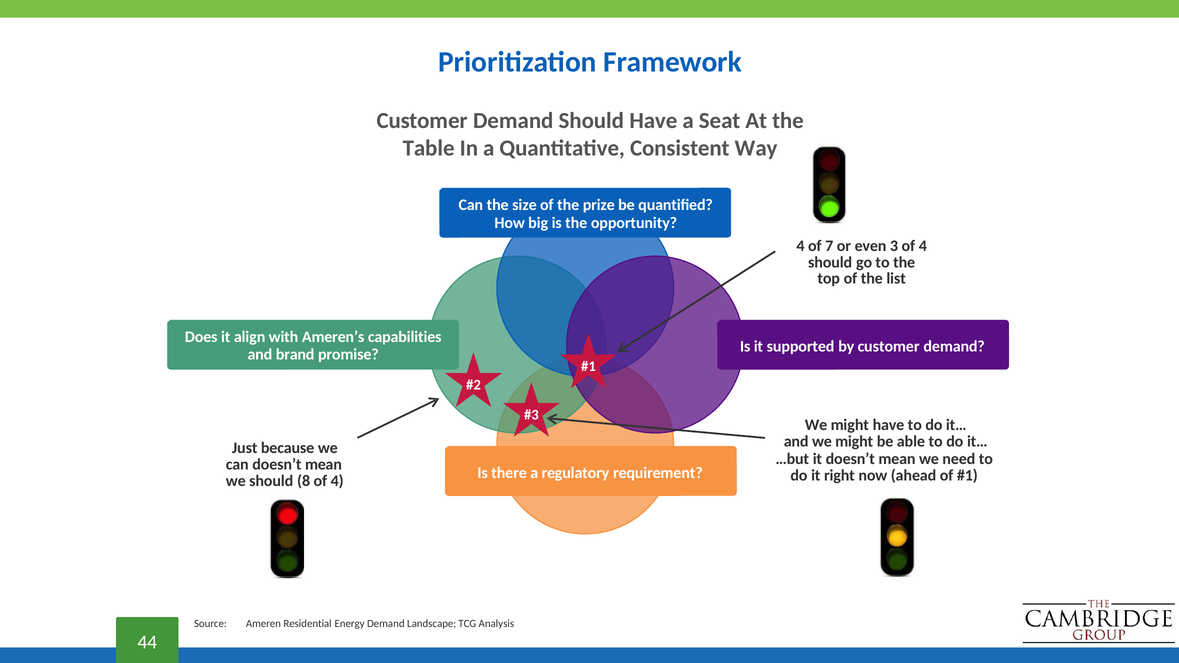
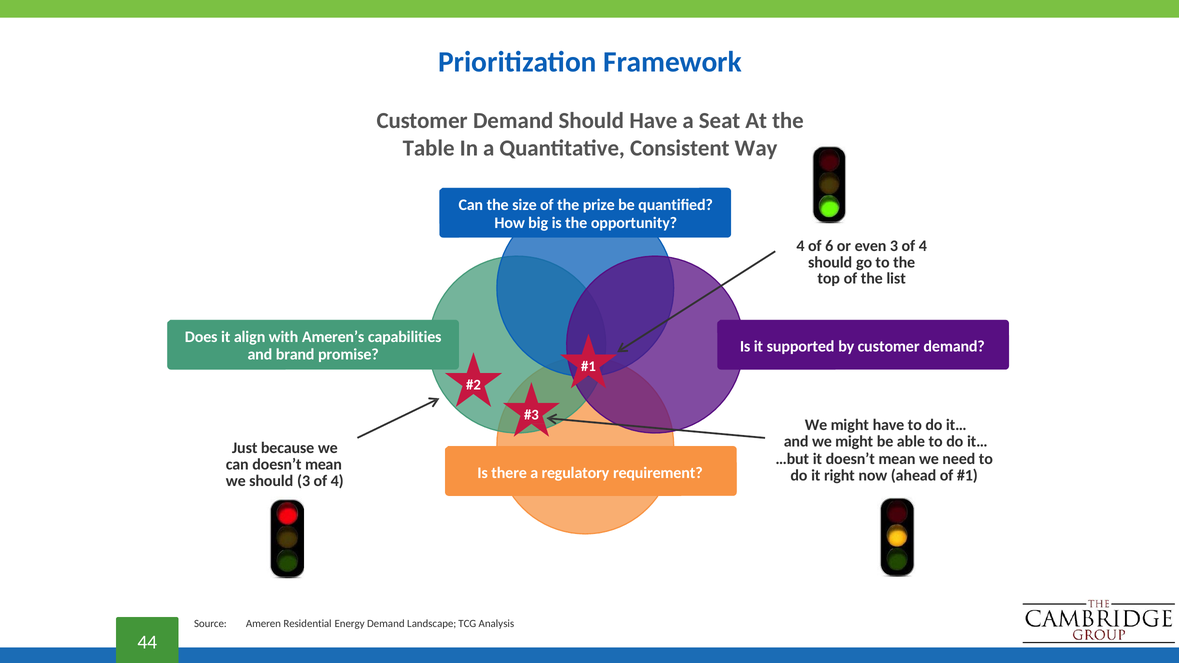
7: 7 -> 6 (829, 246)
should 8: 8 -> 3 (304, 481)
